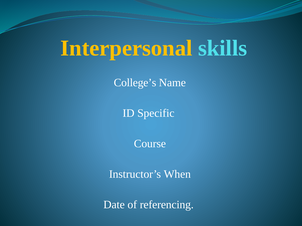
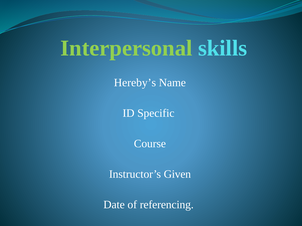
Interpersonal colour: yellow -> light green (126, 48)
College’s: College’s -> Hereby’s (135, 83)
When: When -> Given (177, 175)
